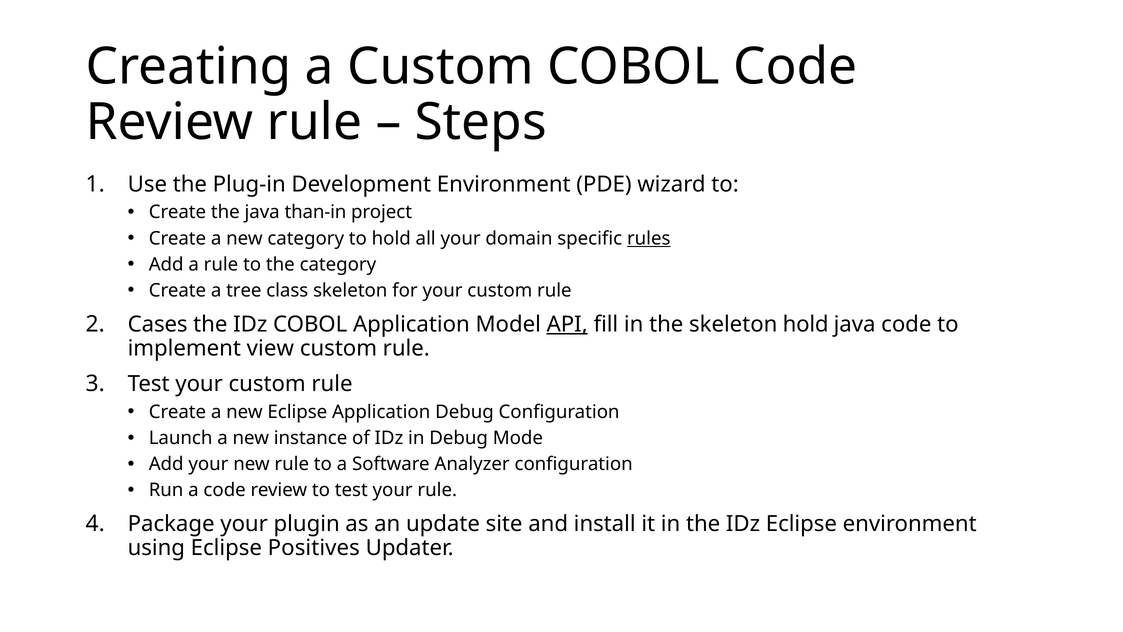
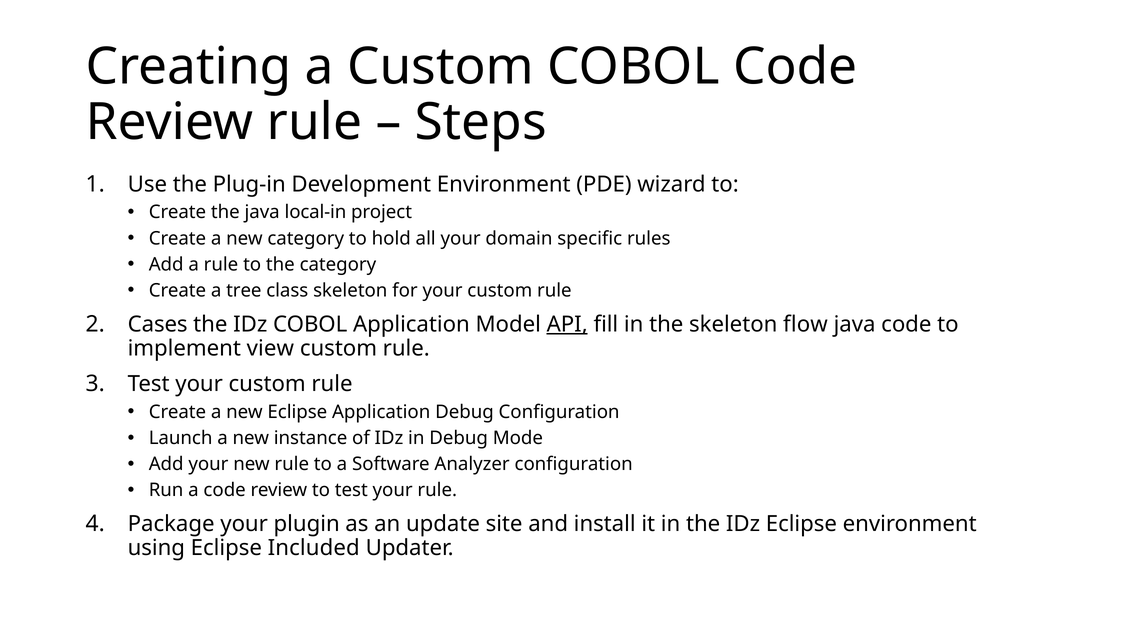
than-in: than-in -> local-in (315, 212)
rules underline: present -> none (649, 238)
skeleton hold: hold -> flow (805, 324)
Positives: Positives -> Included (314, 548)
